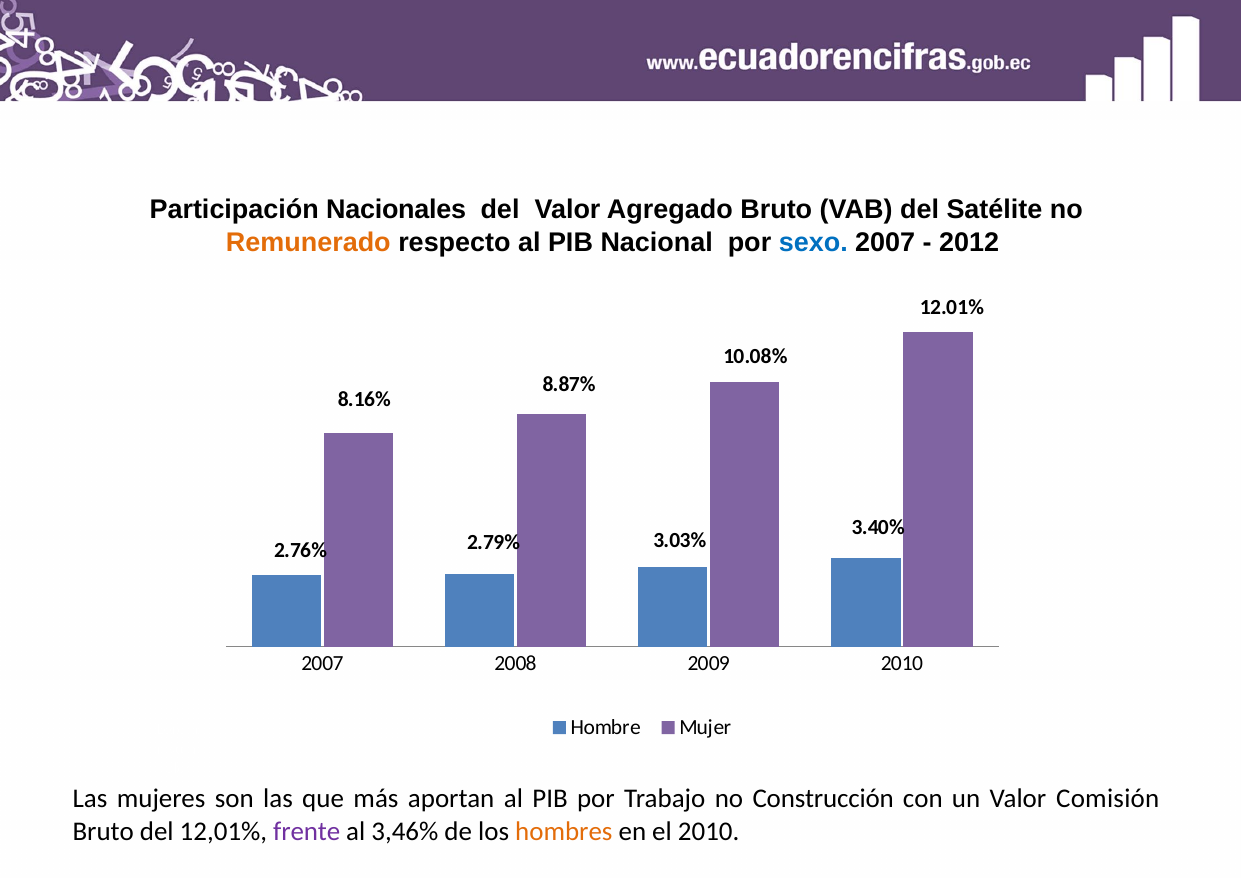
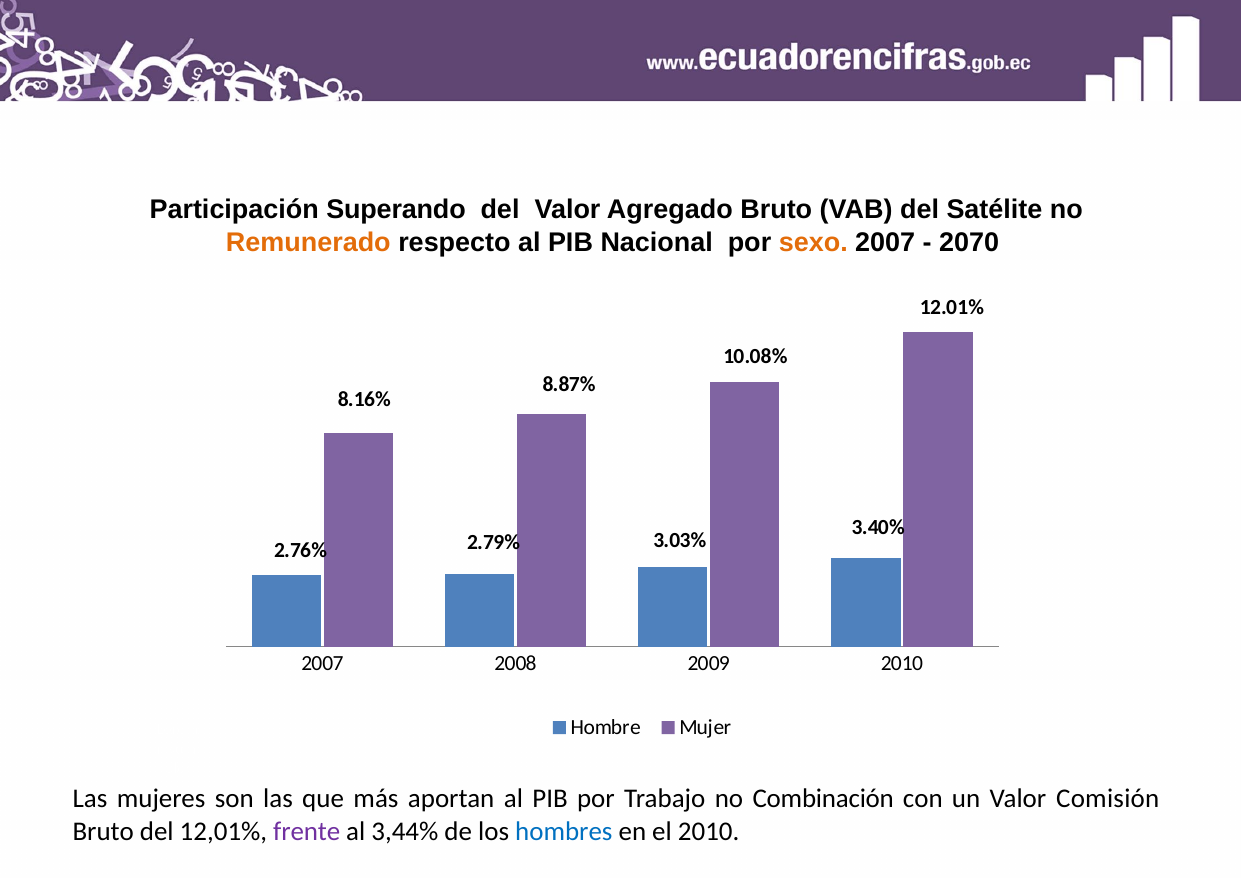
Nacionales: Nacionales -> Superando (396, 210)
sexo colour: blue -> orange (813, 242)
2012: 2012 -> 2070 (969, 242)
Construcción: Construcción -> Combinación (823, 799)
3,46%: 3,46% -> 3,44% (405, 832)
hombres colour: orange -> blue (564, 832)
